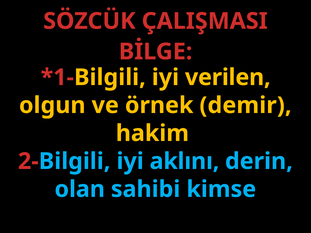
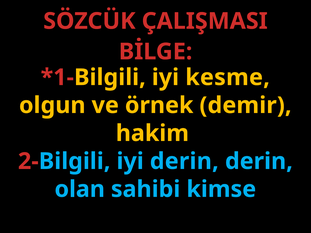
verilen: verilen -> kesme (228, 77)
iyi aklını: aklını -> derin (184, 161)
